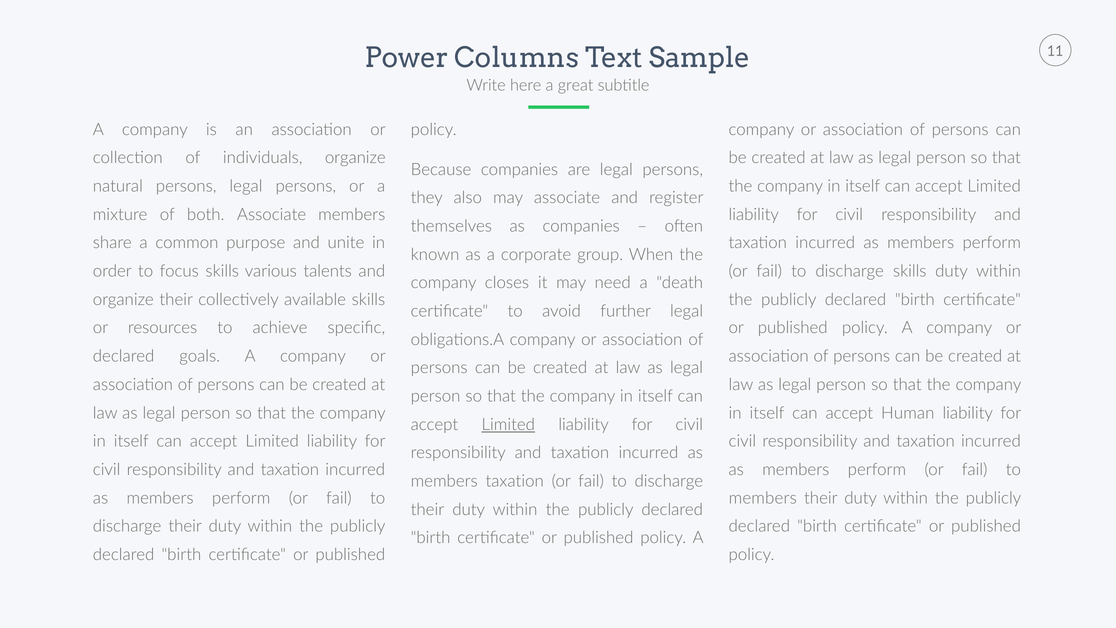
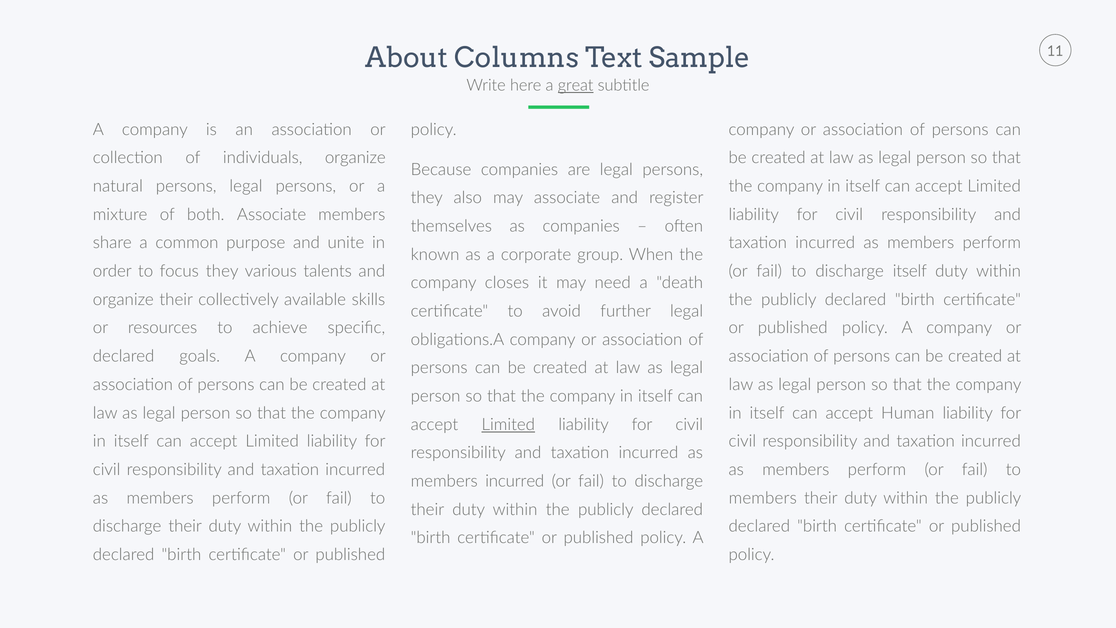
Power: Power -> About (407, 58)
great underline: none -> present (576, 85)
focus skills: skills -> they (222, 271)
discharge skills: skills -> itself (910, 271)
members taxation: taxation -> incurred (515, 481)
